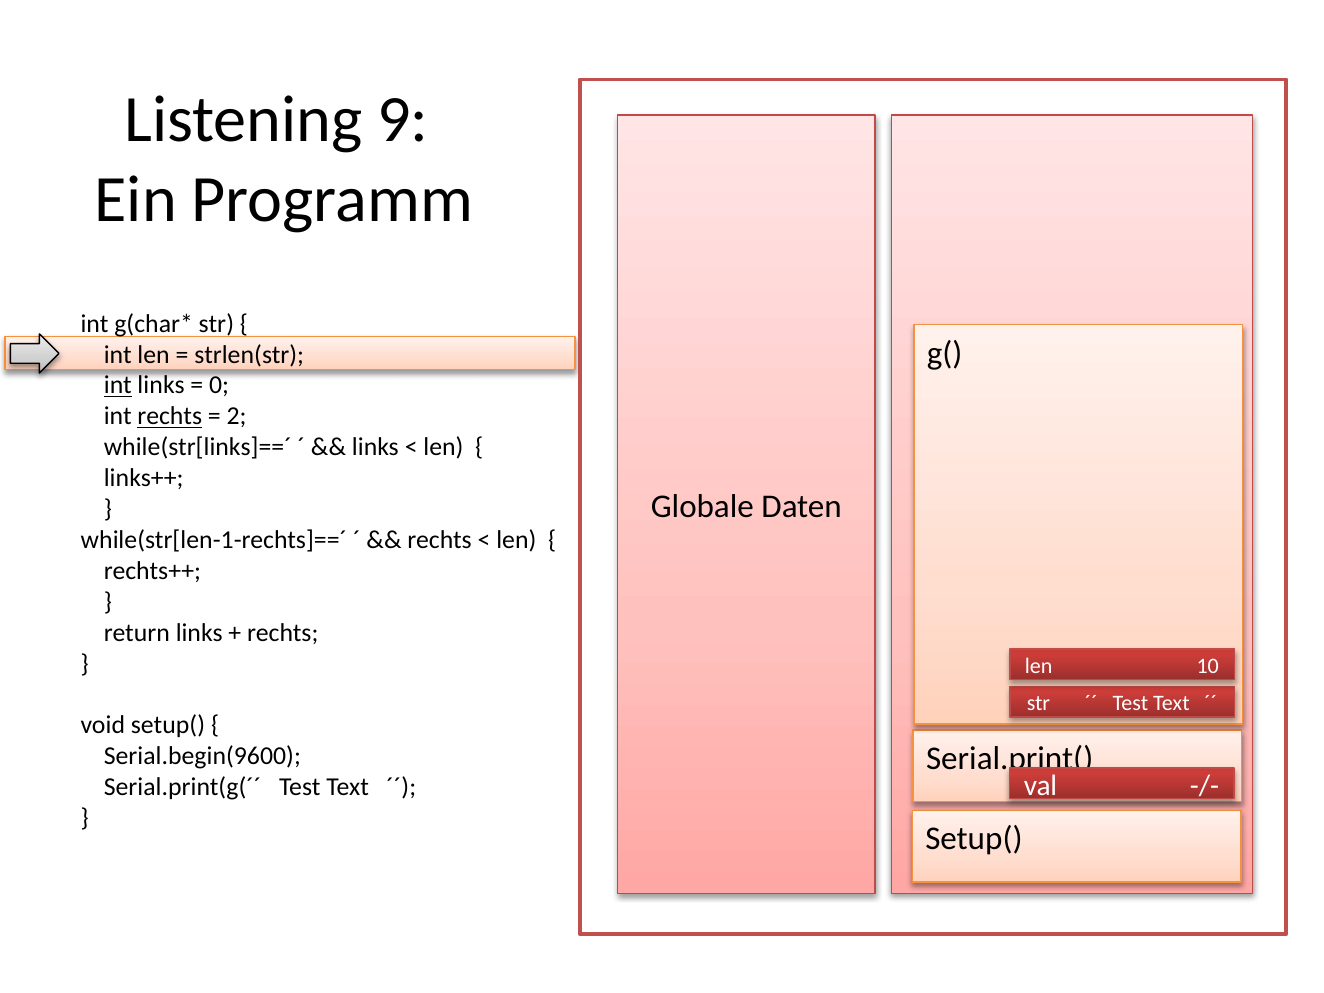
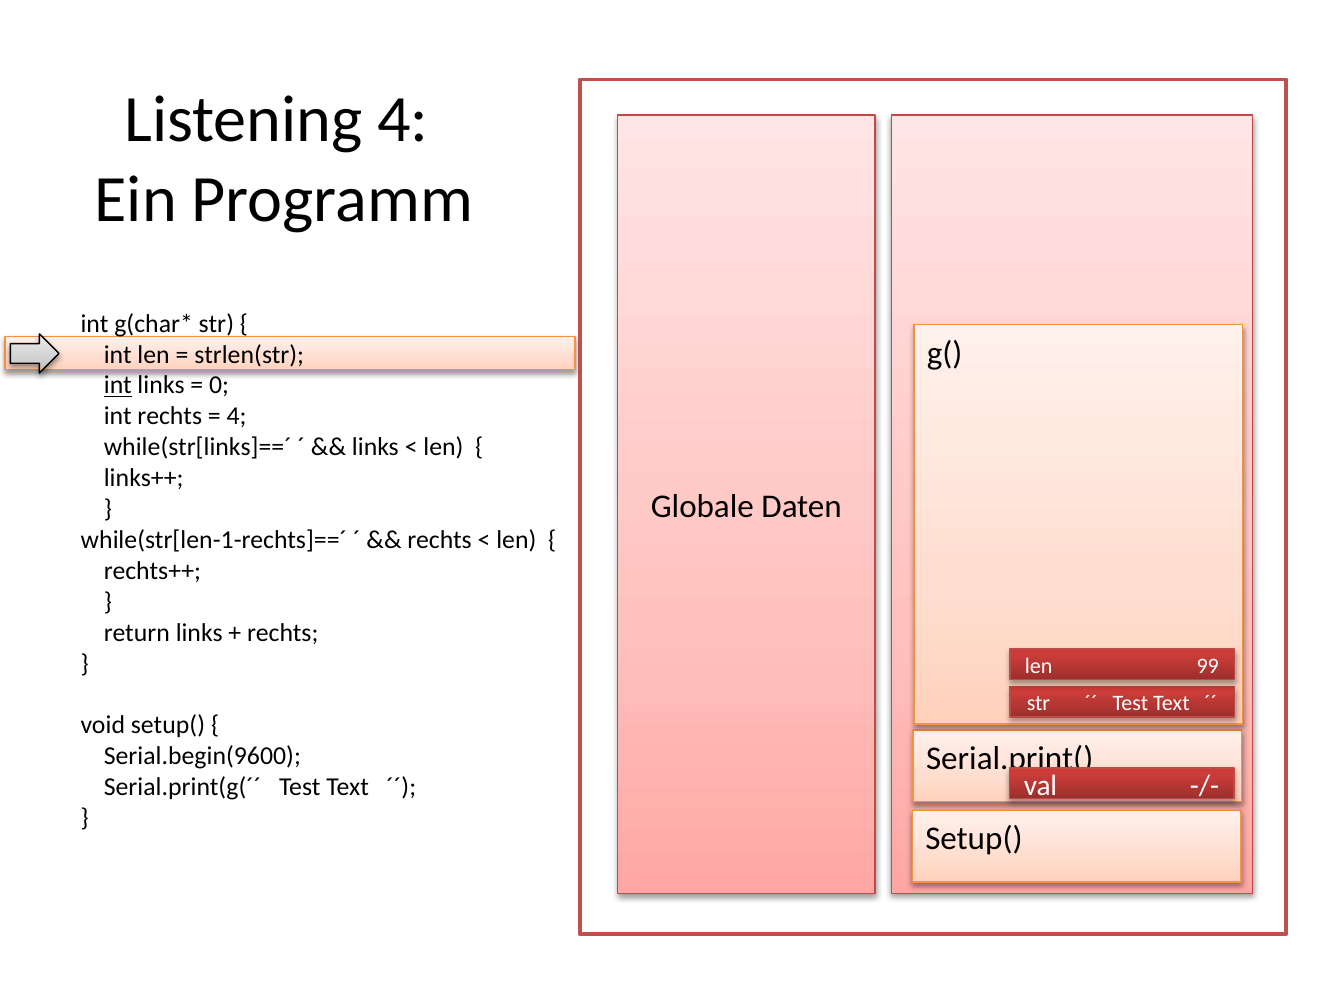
Listening 9: 9 -> 4 (403, 120)
rechts underline: present -> none (170, 416)
2: 2 -> 4 (237, 416)
10: 10 -> 99 (1208, 666)
